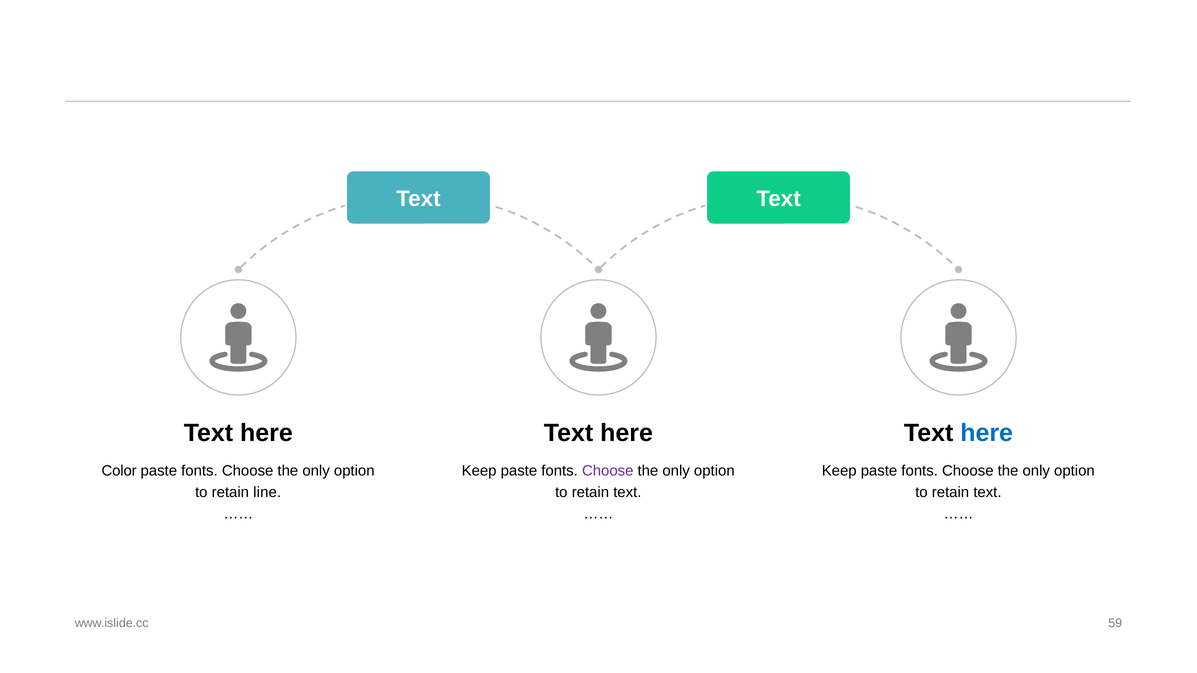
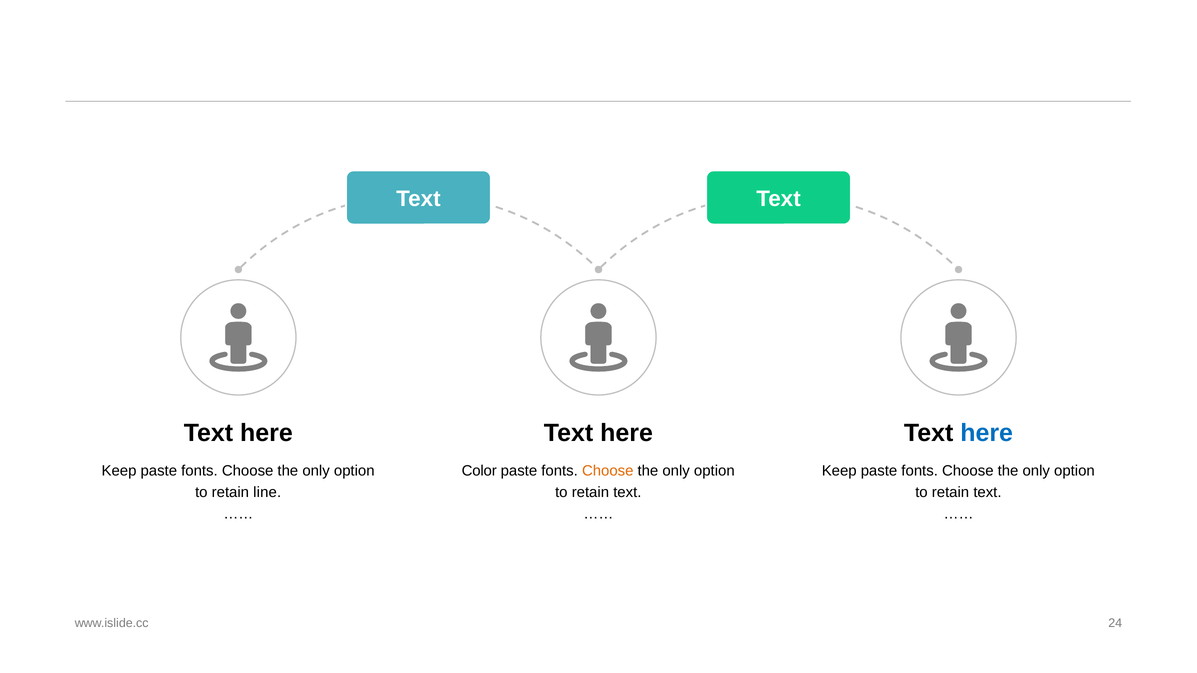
Color: Color -> Keep (119, 471)
Keep: Keep -> Color (479, 471)
Choose colour: purple -> orange (608, 471)
59: 59 -> 24 (1115, 624)
